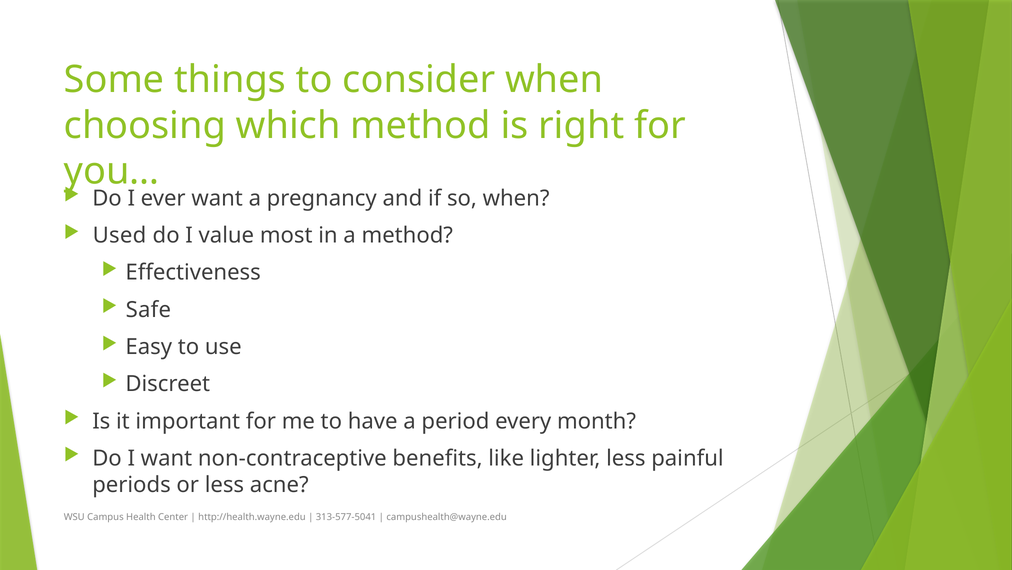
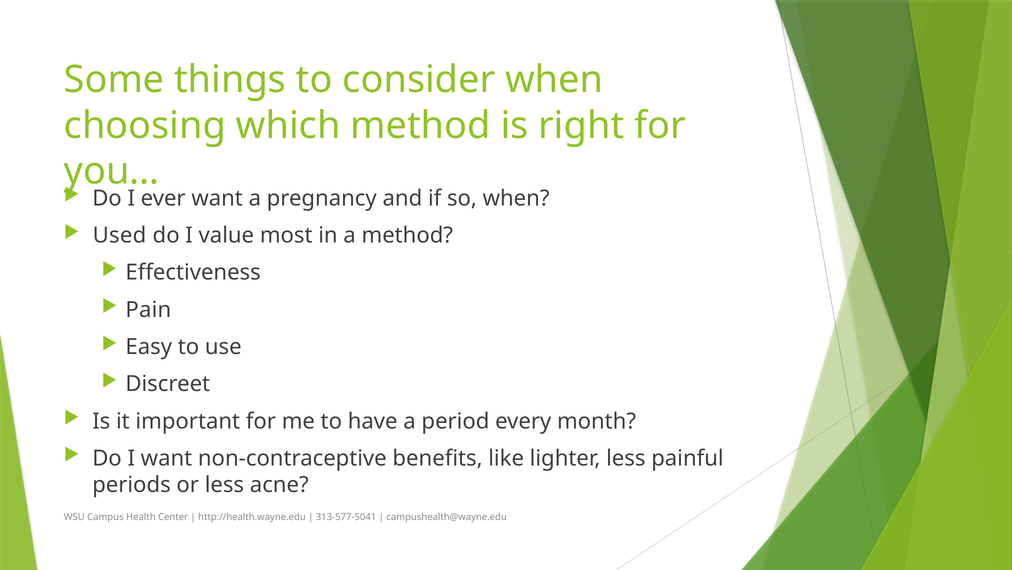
Safe: Safe -> Pain (148, 309)
